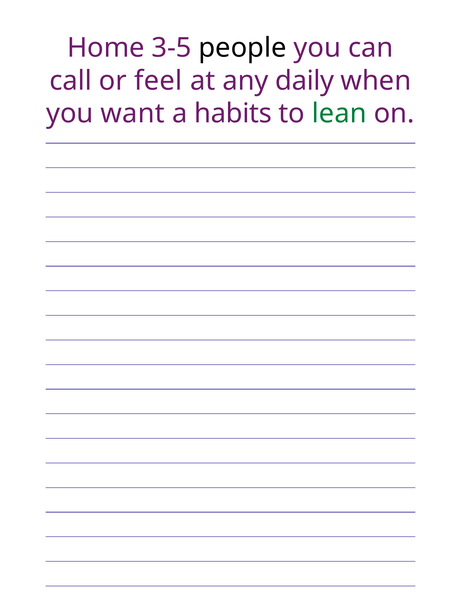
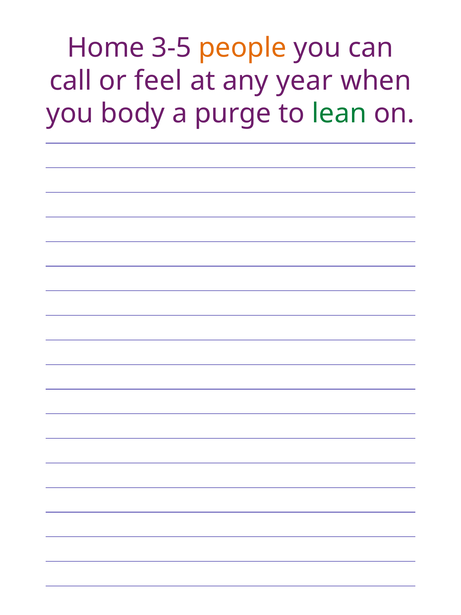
people colour: black -> orange (243, 48)
daily: daily -> year (304, 81)
want: want -> body (133, 113)
habits: habits -> purge (233, 113)
